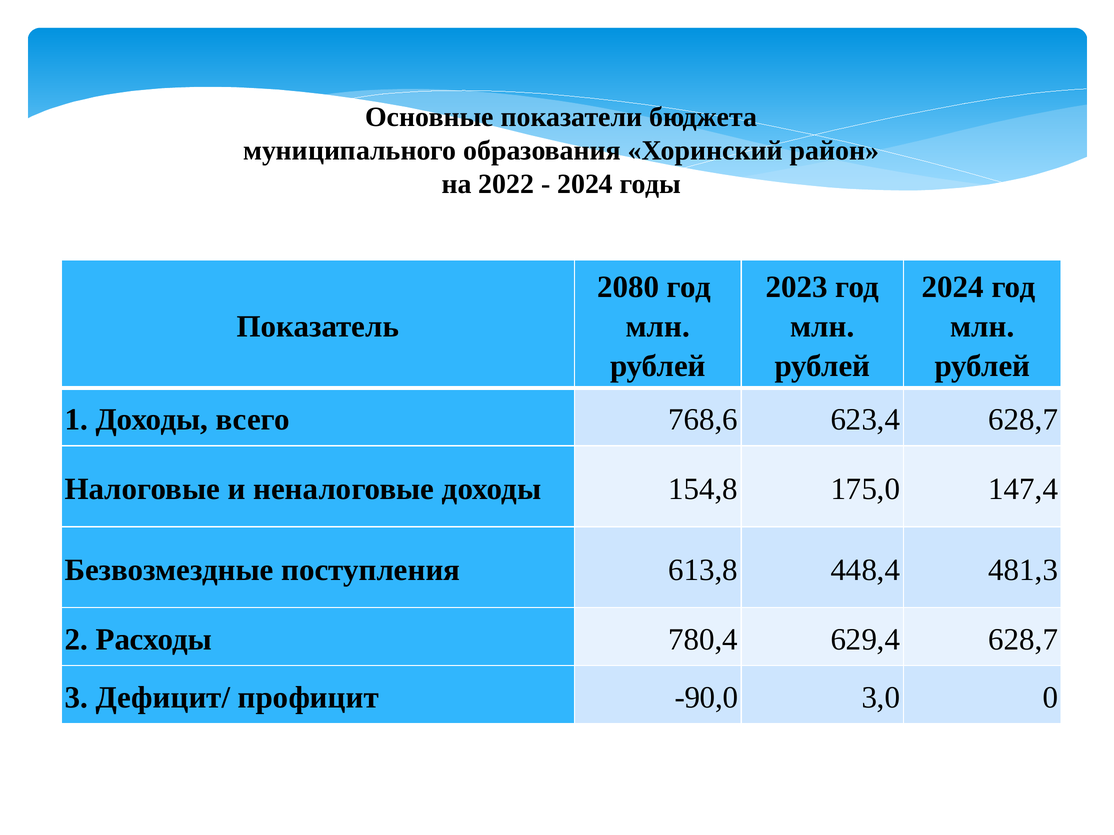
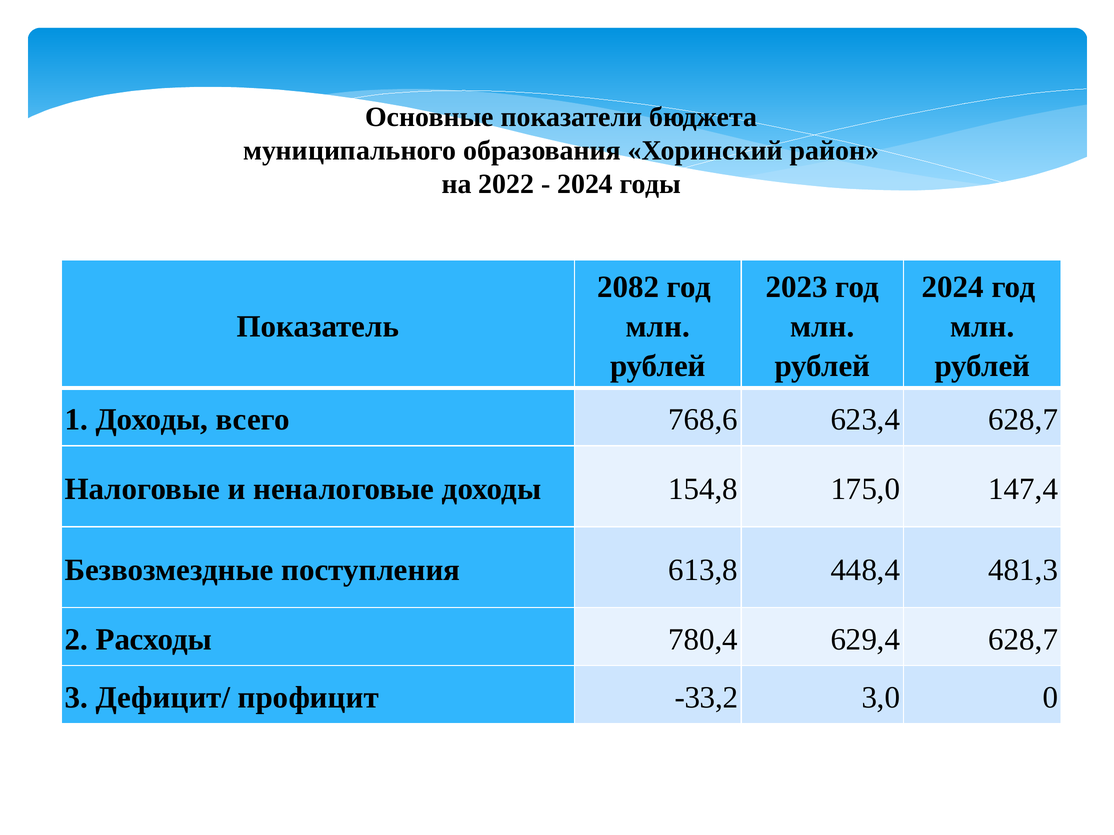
2080: 2080 -> 2082 (628, 287)
-90,0: -90,0 -> -33,2 (706, 698)
